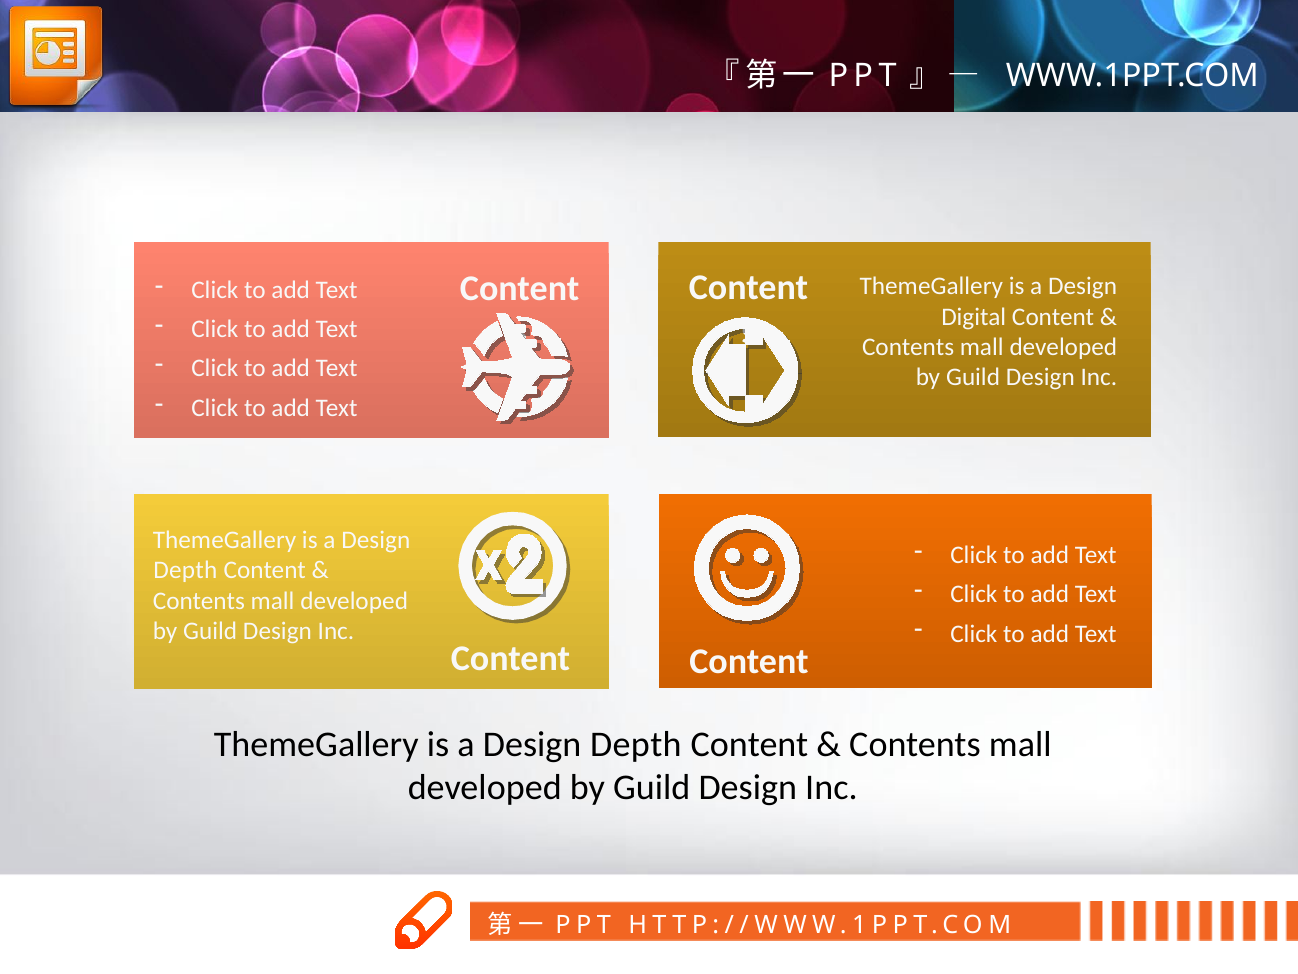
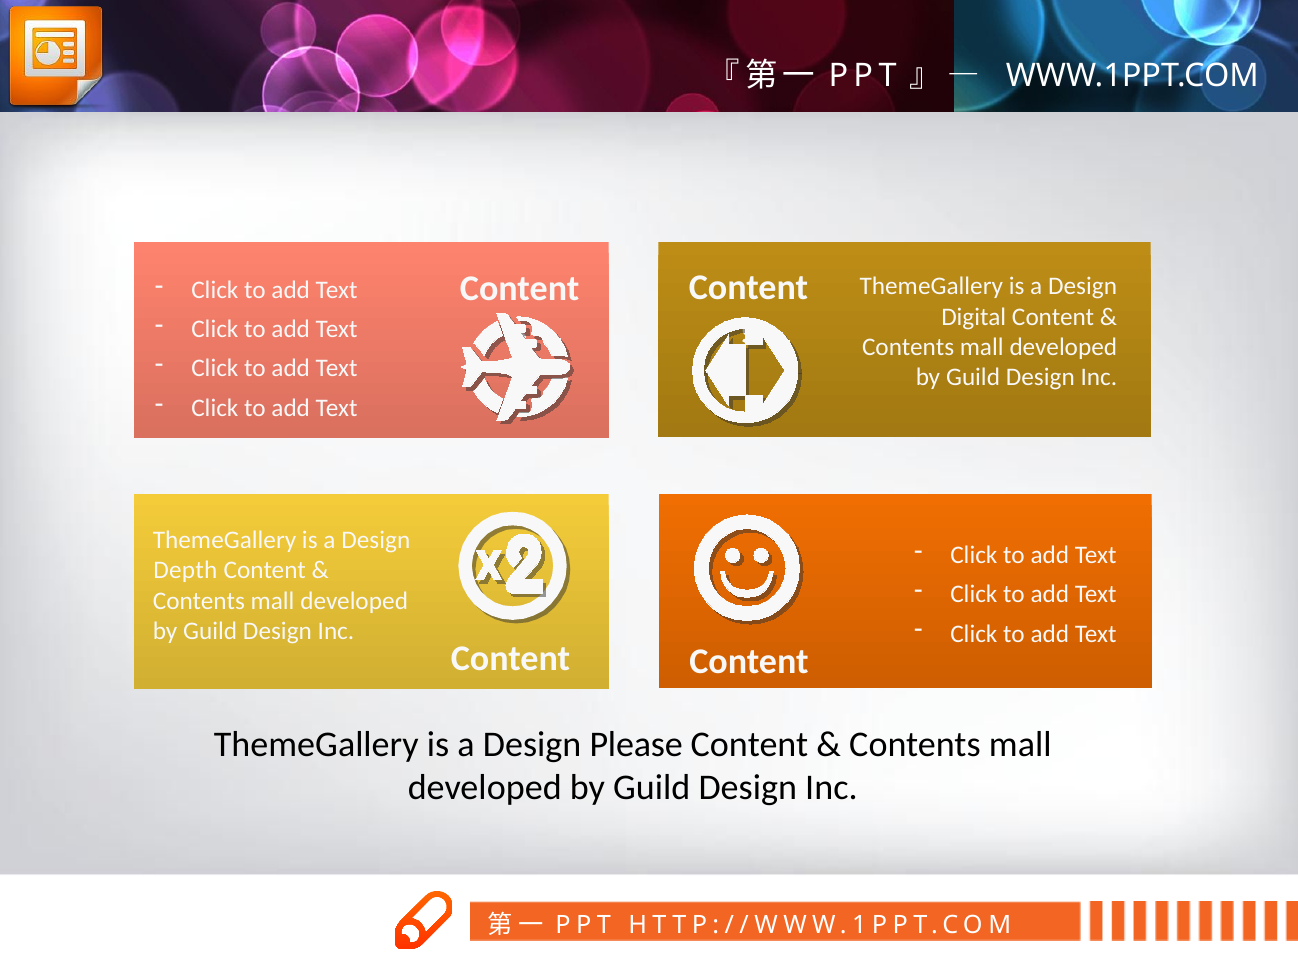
Depth: Depth -> Please (636, 744)
